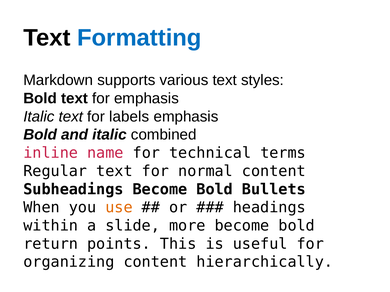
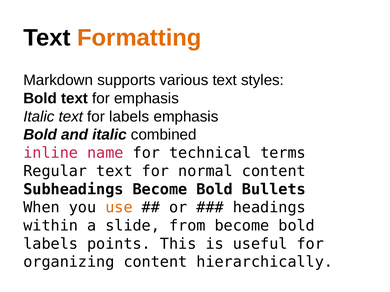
Formatting colour: blue -> orange (139, 38)
more: more -> from (187, 226)
return: return -> labels (51, 244)
